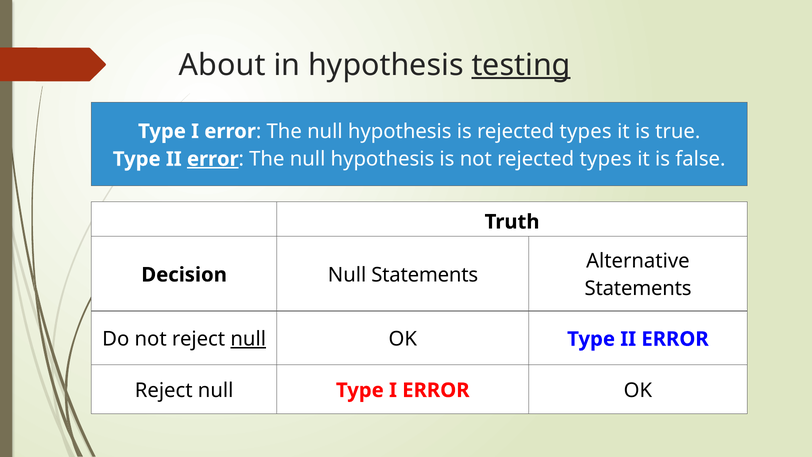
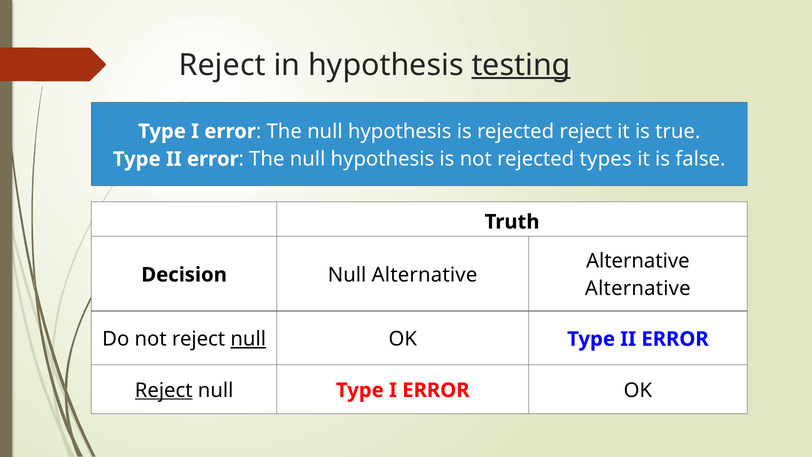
About: About -> Reject (222, 65)
is rejected types: types -> reject (586, 131)
error underline: present -> none (213, 159)
Null Statements: Statements -> Alternative (424, 275)
Statements: Statements -> Alternative (638, 289)
Reject underline: none -> present (164, 390)
